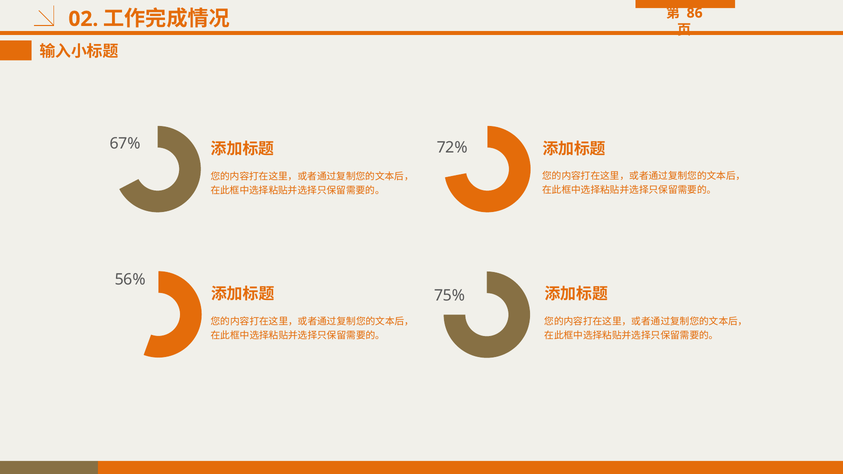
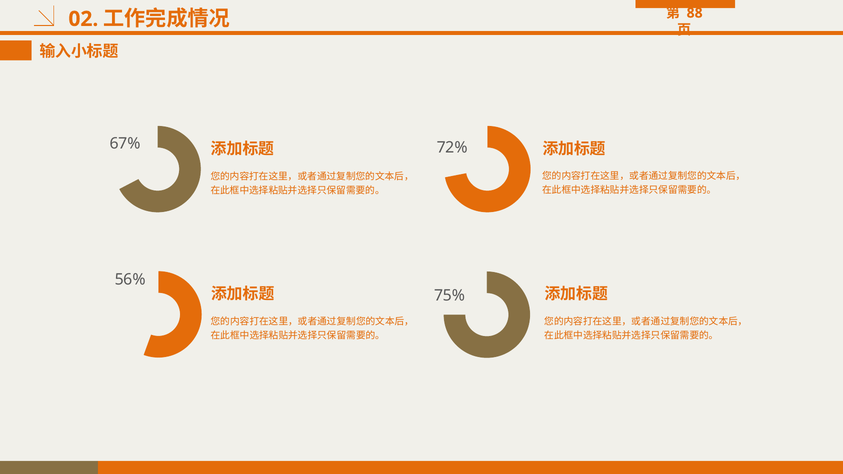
86: 86 -> 88 (695, 13)
